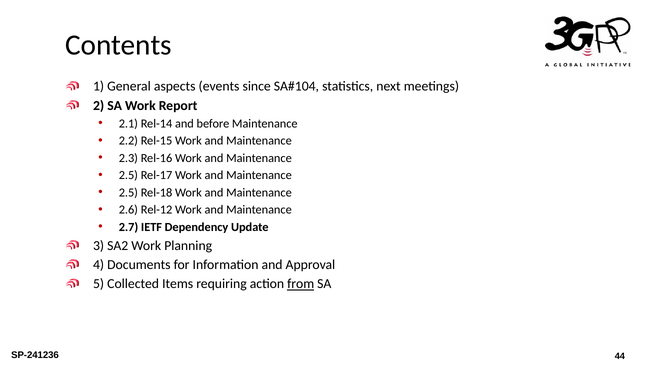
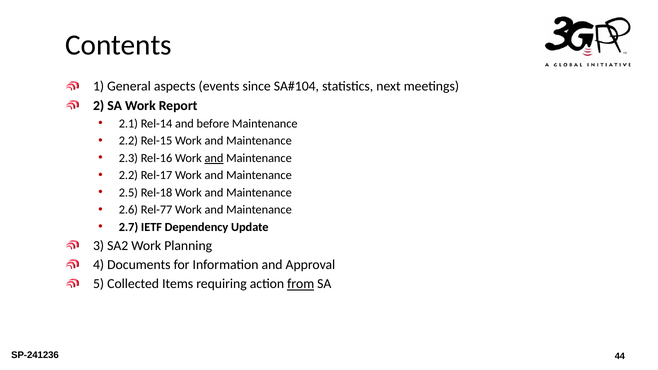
and underline: none -> present (214, 158)
2.5: 2.5 -> 2.2 (128, 175)
Rel-12: Rel-12 -> Rel-77 (157, 210)
